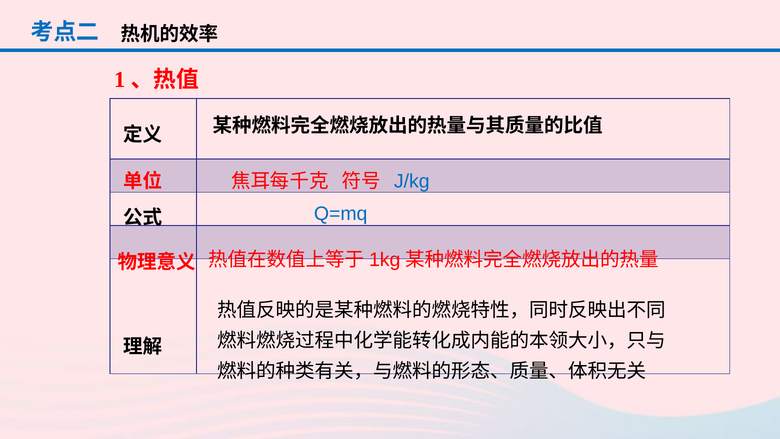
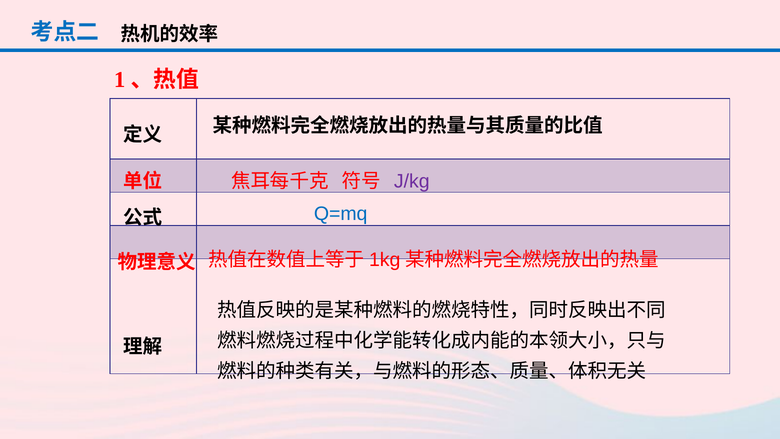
J/kg colour: blue -> purple (412, 181)
